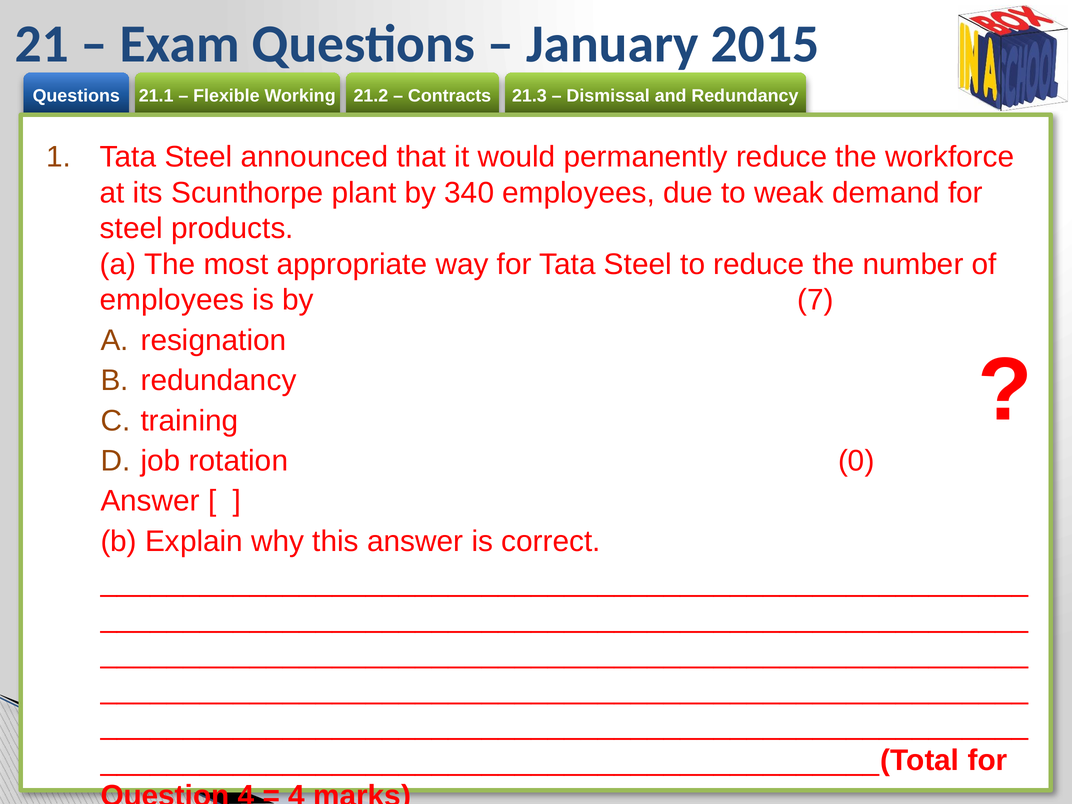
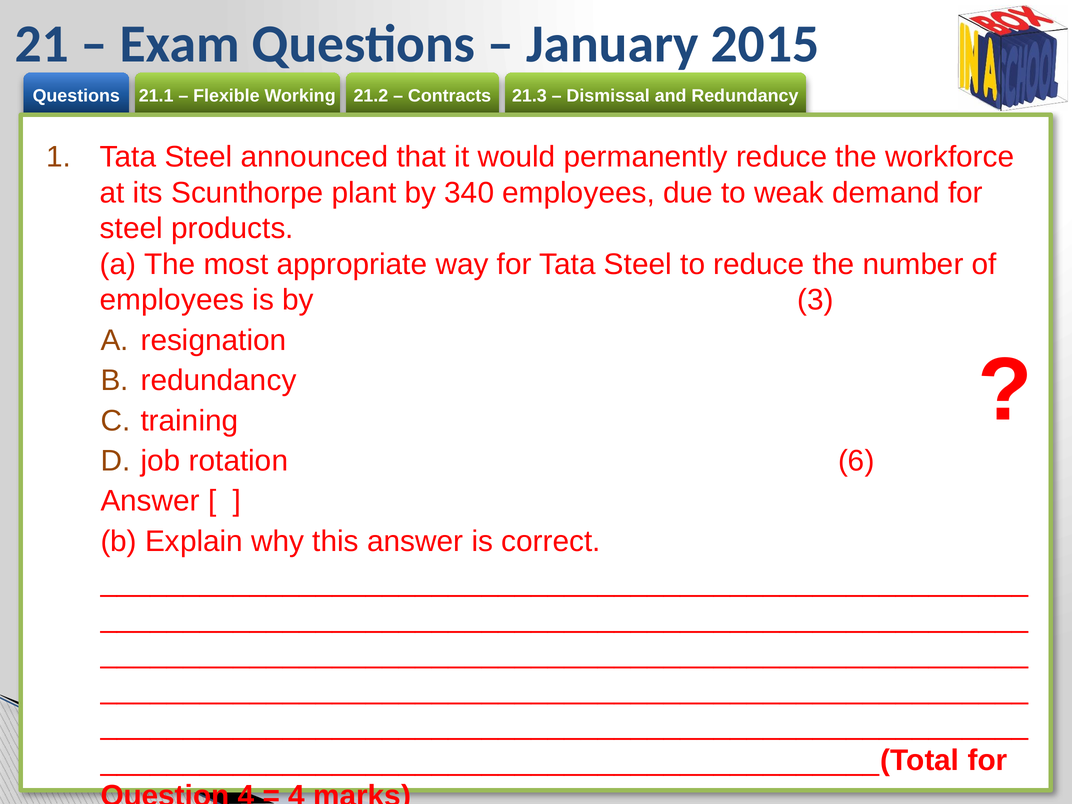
7: 7 -> 3 (815, 300)
0: 0 -> 6 (856, 461)
